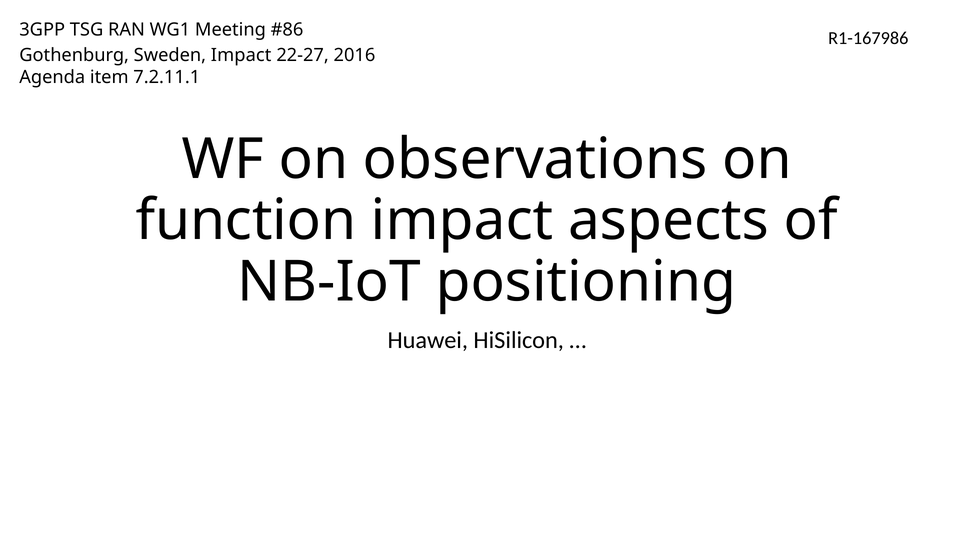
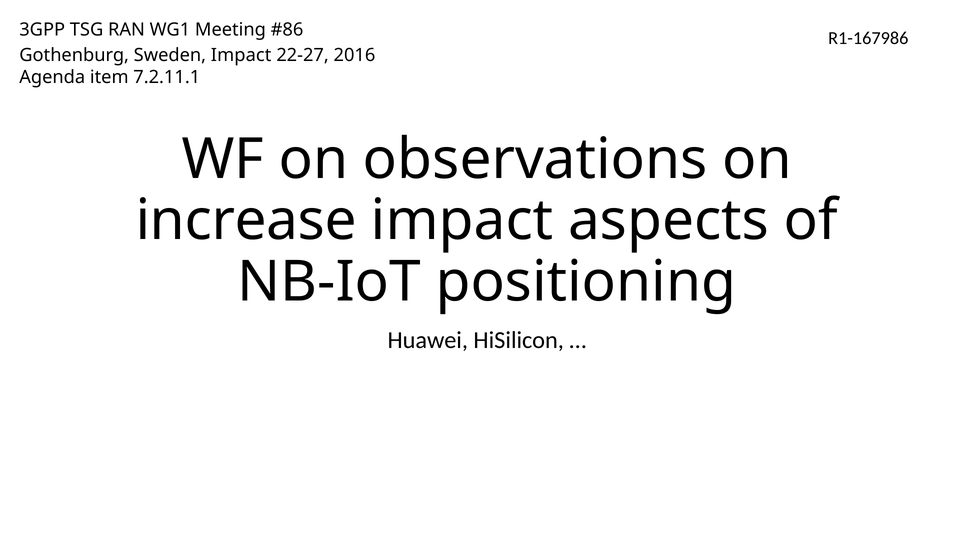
function: function -> increase (246, 221)
